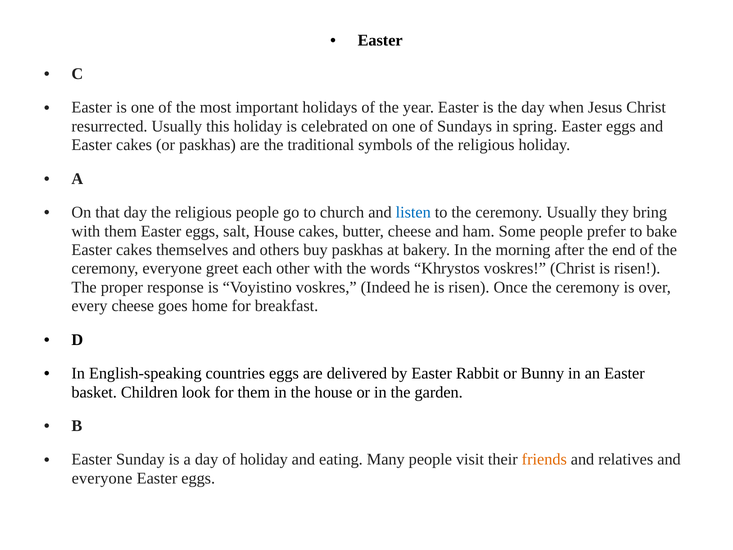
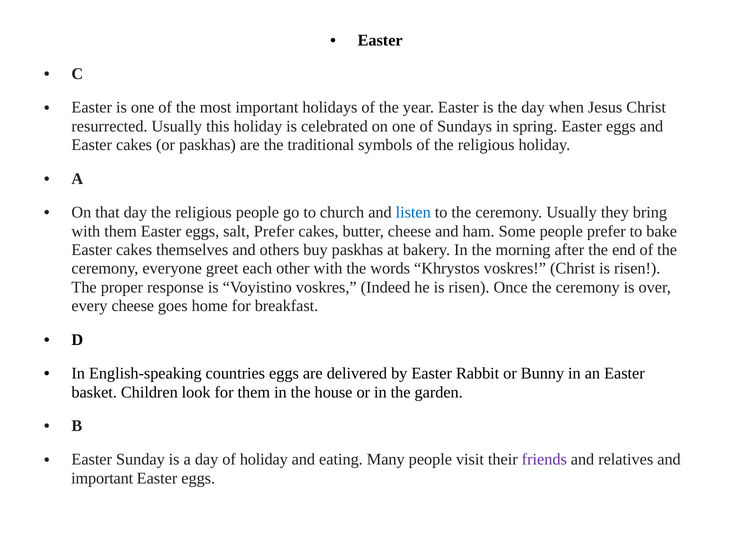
salt House: House -> Prefer (274, 231)
friends colour: orange -> purple (544, 459)
everyone: everyone -> important (102, 478)
